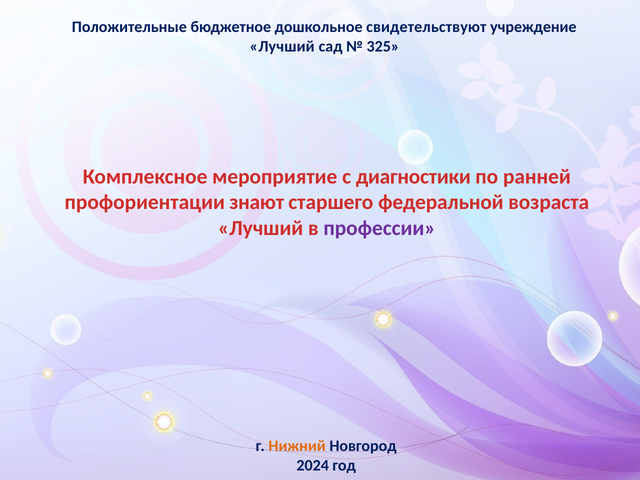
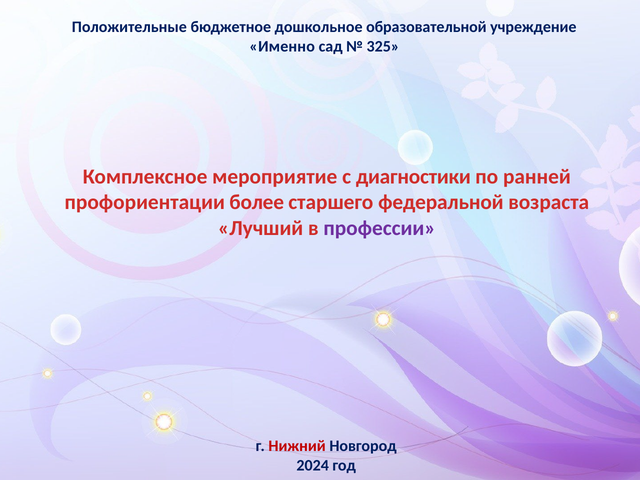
свидетельствуют: свидетельствуют -> образовательной (426, 27)
Лучший: Лучший -> Именно (282, 46)
знают: знают -> более (257, 202)
Нижний colour: orange -> red (297, 446)
